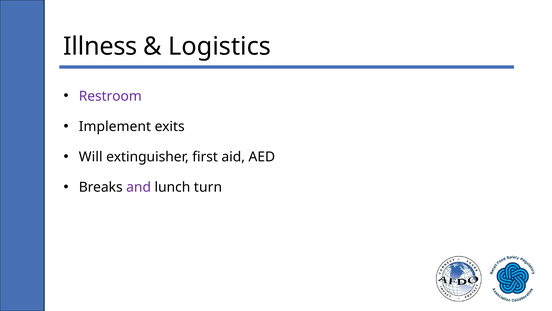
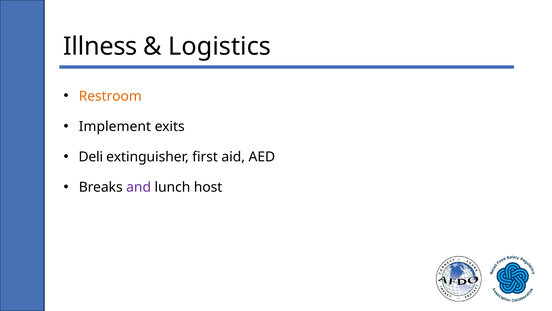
Restroom colour: purple -> orange (110, 96)
Will: Will -> Deli (91, 157)
turn: turn -> host (208, 187)
